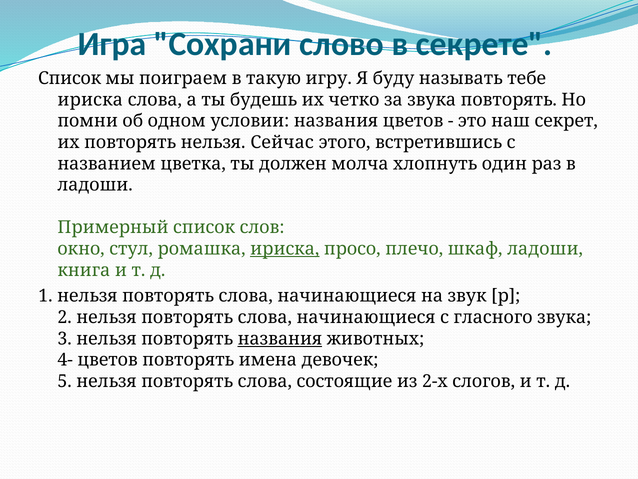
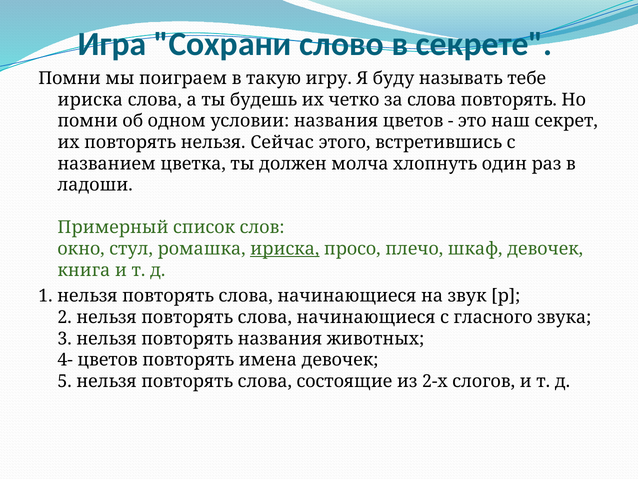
Список: Список -> Помни (70, 78)
за звука: звука -> слова (432, 100)
шкаф ладоши: ладоши -> девочек (545, 249)
названия underline: present -> none (280, 338)
